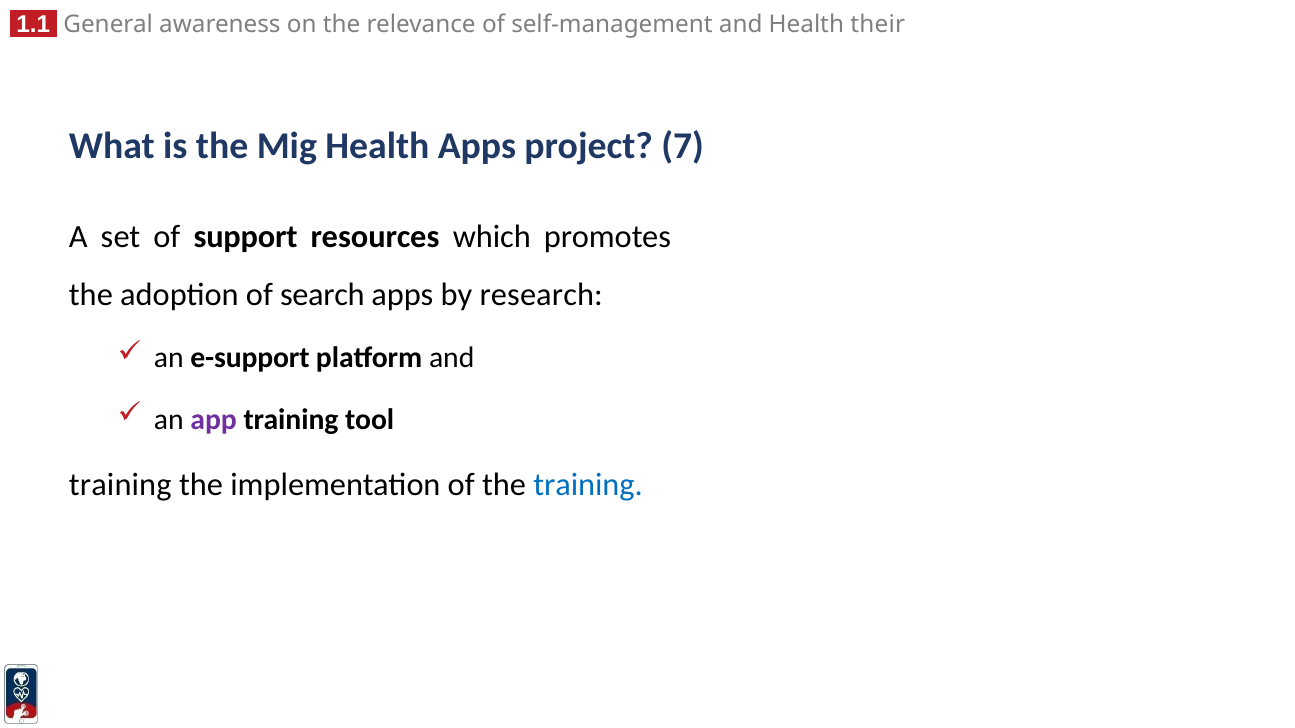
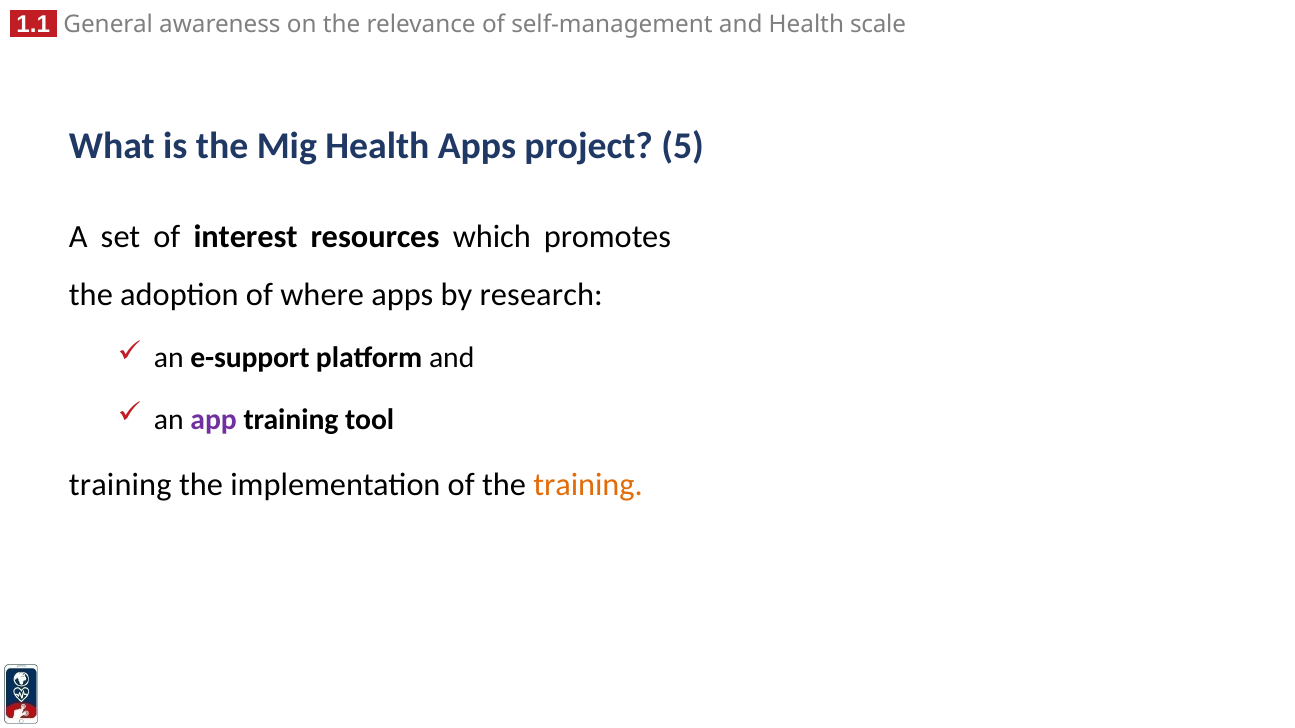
their: their -> scale (878, 24)
7: 7 -> 5 (683, 147)
support: support -> interest (246, 237)
search: search -> where (322, 295)
training colour: blue -> orange (588, 485)
